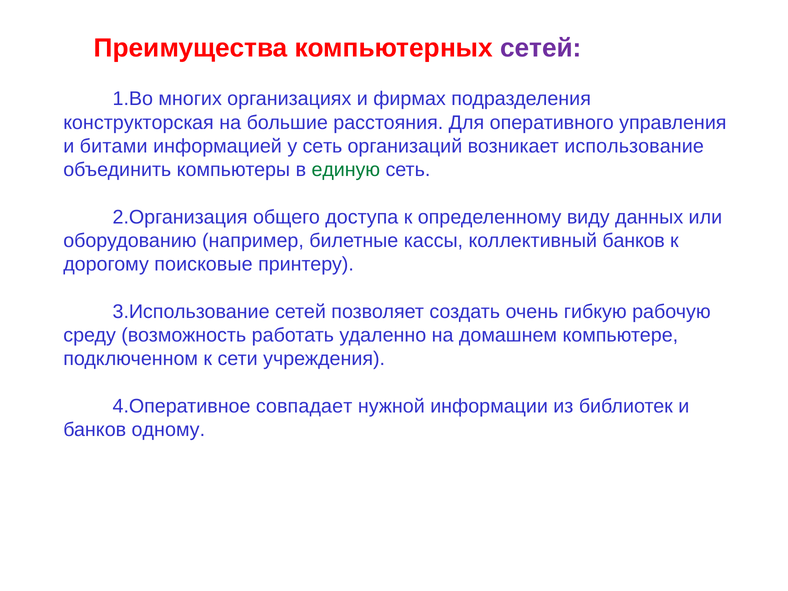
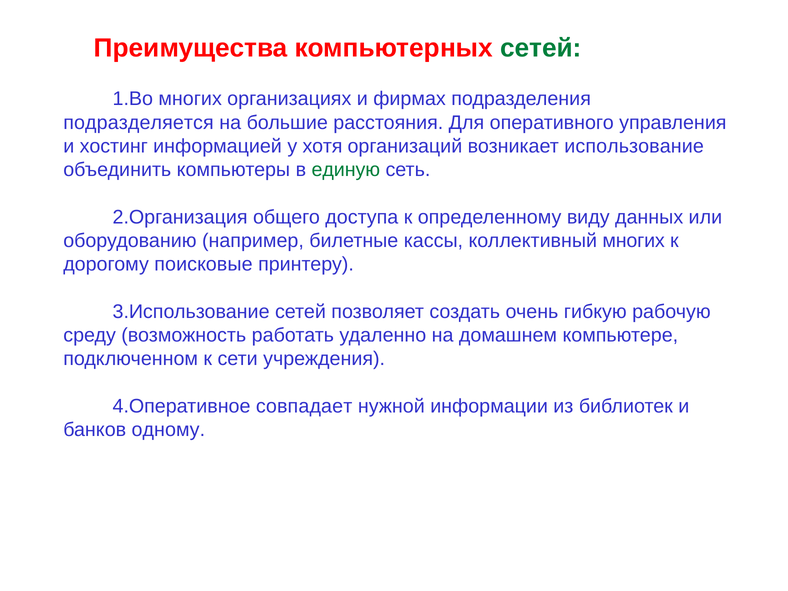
сетей colour: purple -> green (541, 48)
конструкторская: конструкторская -> подразделяется (139, 123)
битами: битами -> хостинг (114, 146)
у сеть: сеть -> хотя (322, 146)
коллективный банков: банков -> многих (634, 241)
